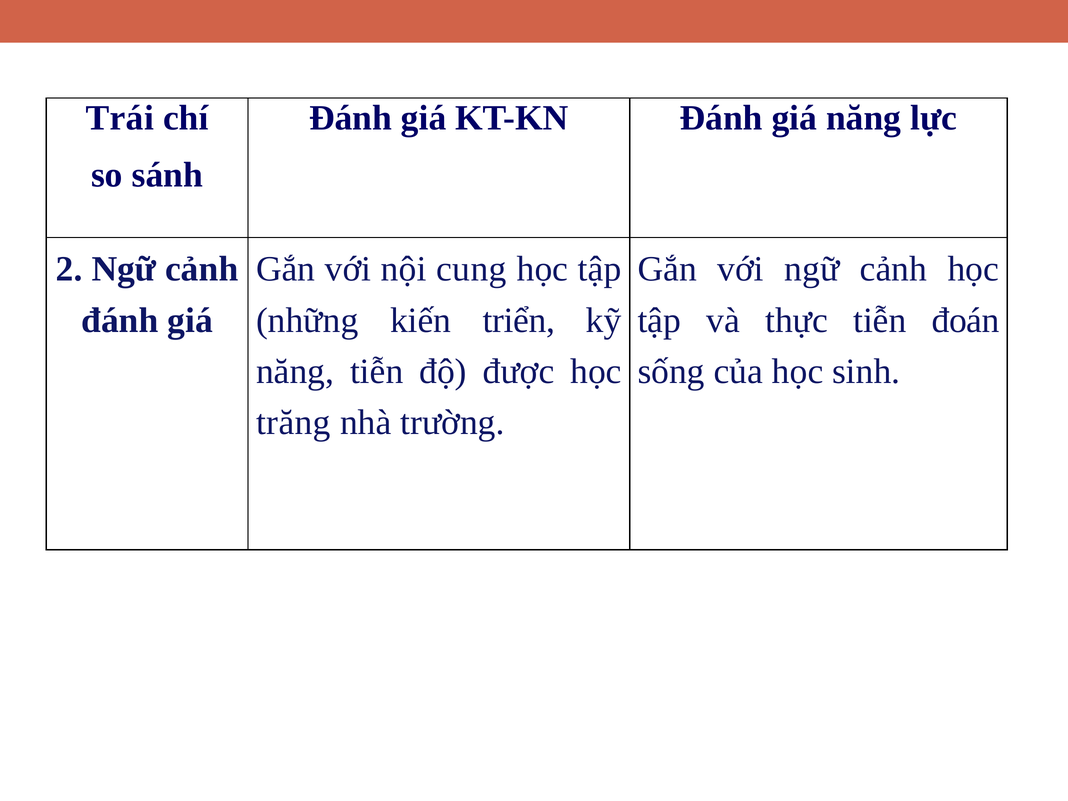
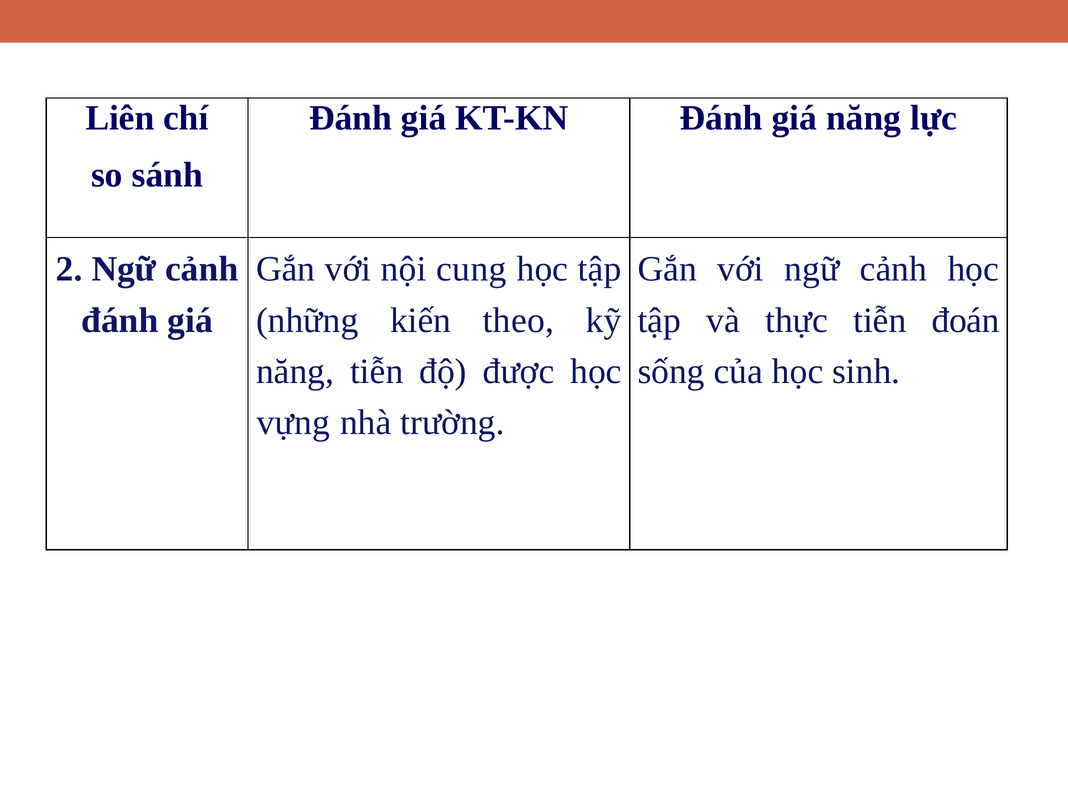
Trái: Trái -> Liên (120, 118)
triển: triển -> theo (518, 320)
trăng: trăng -> vựng (293, 423)
